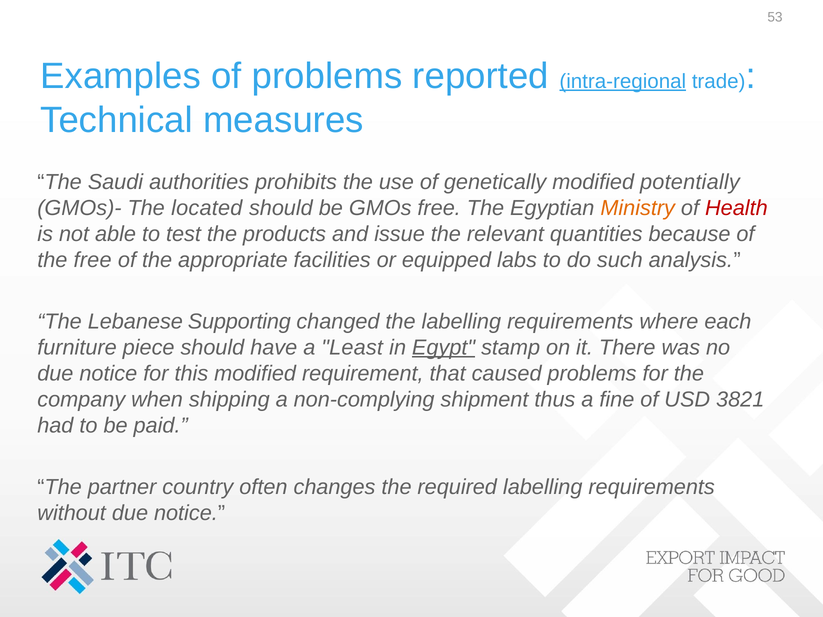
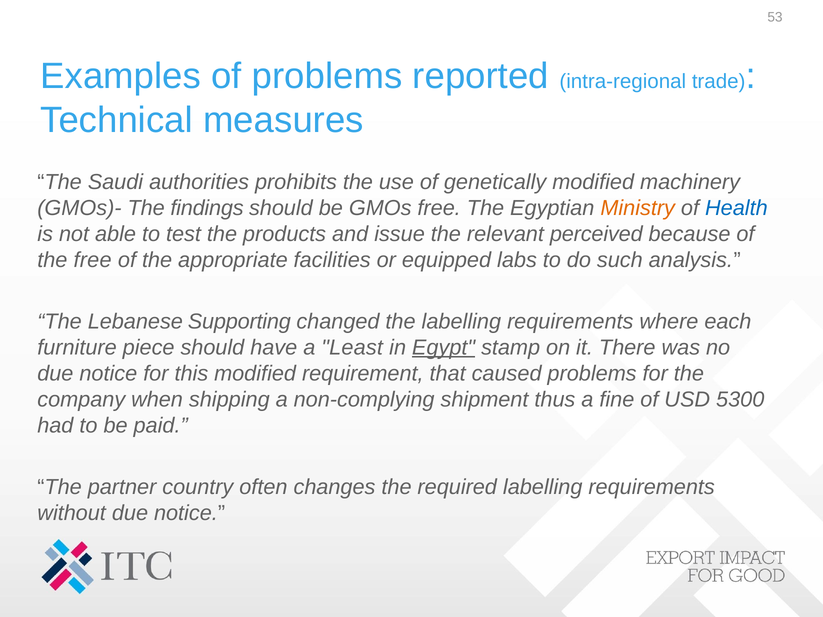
intra-regional underline: present -> none (623, 81)
potentially: potentially -> machinery (690, 182)
located: located -> findings (207, 208)
Health colour: red -> blue (736, 208)
quantities: quantities -> perceived (596, 234)
3821: 3821 -> 5300 (740, 400)
